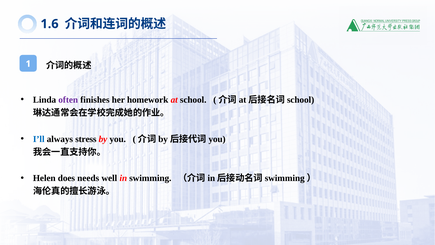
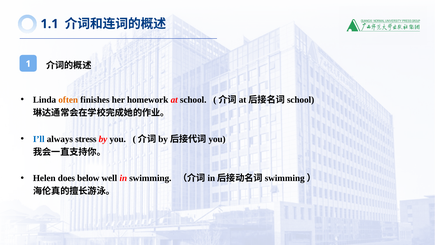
1.6: 1.6 -> 1.1 (50, 24)
often colour: purple -> orange (68, 100)
needs: needs -> below (88, 178)
